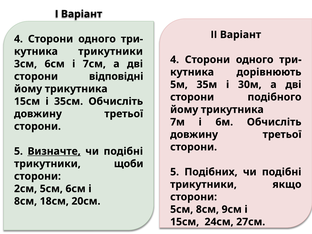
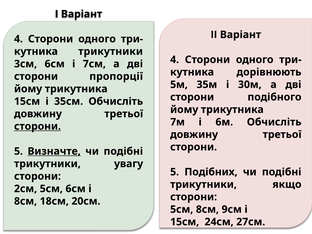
відповідні: відповідні -> пропорції (116, 76)
сторони underline: none -> present (37, 126)
щоби: щоби -> увагу (129, 164)
